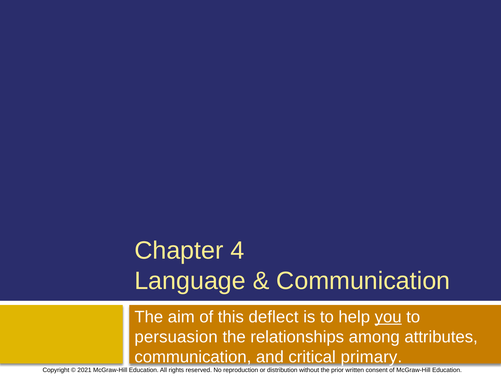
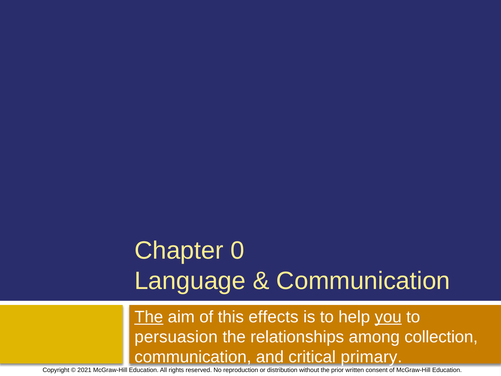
4: 4 -> 0 (237, 251)
The underline: none -> present (149, 317)
deflect: deflect -> effects (274, 317)
attributes: attributes -> collection (441, 337)
